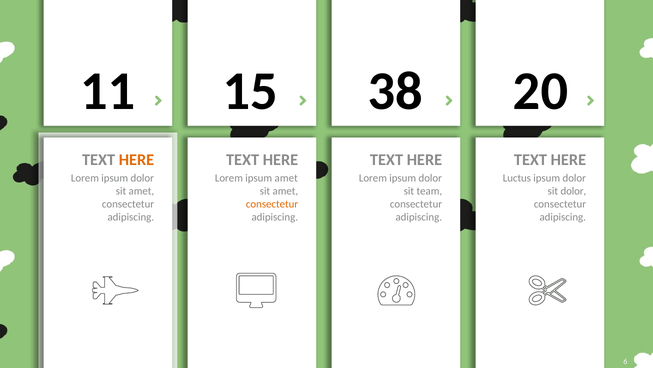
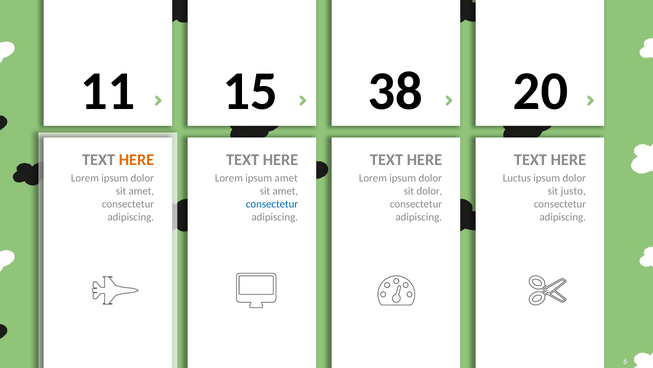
sit team: team -> dolor (429, 191)
sit dolor: dolor -> justo (573, 191)
consectetur colour: orange -> blue (272, 204)
